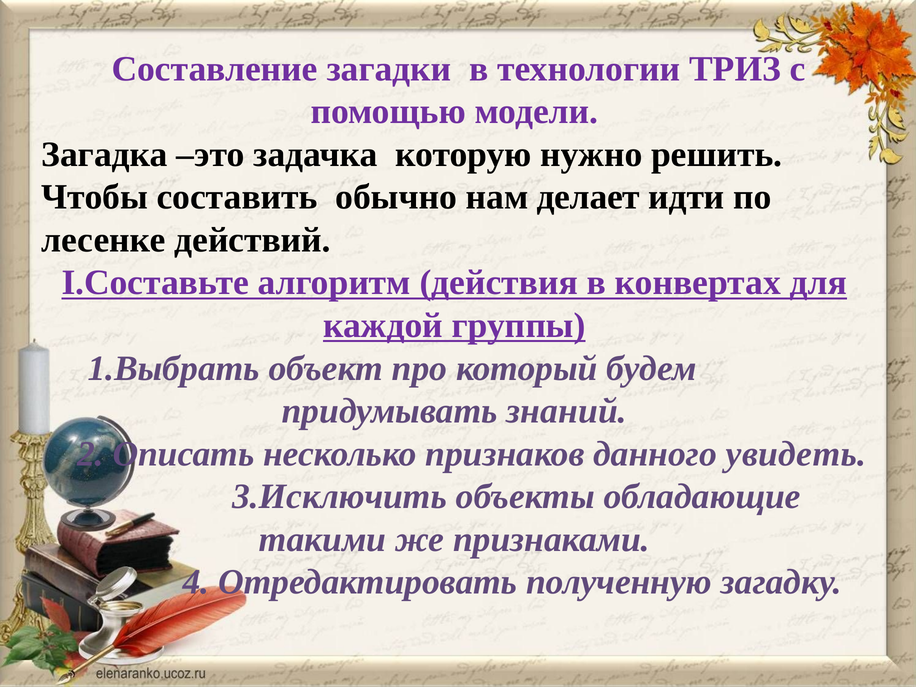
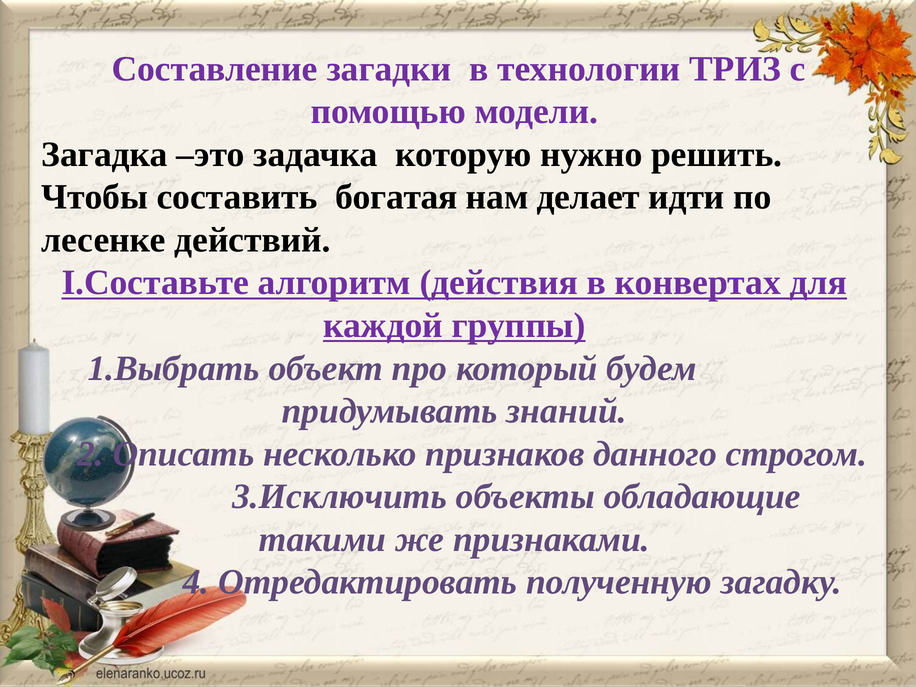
обычно: обычно -> богатая (396, 197)
увидеть: увидеть -> строгом (796, 454)
